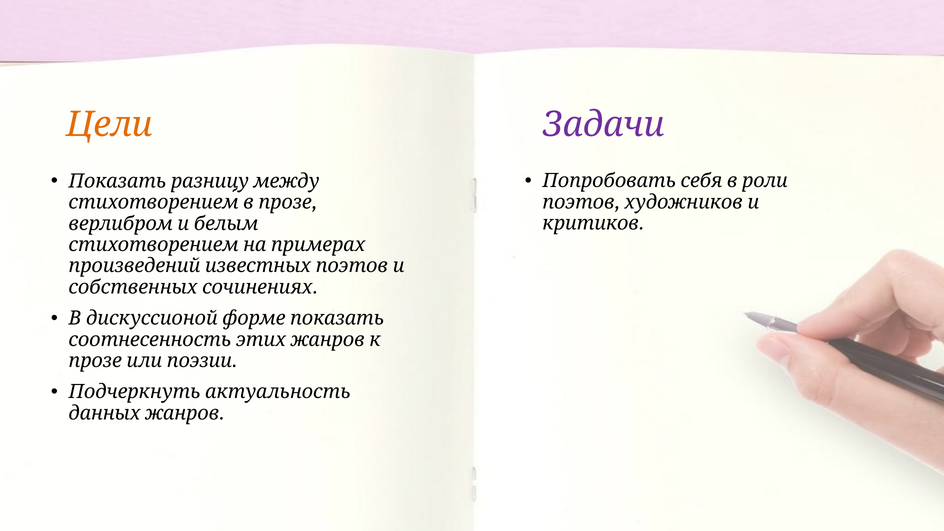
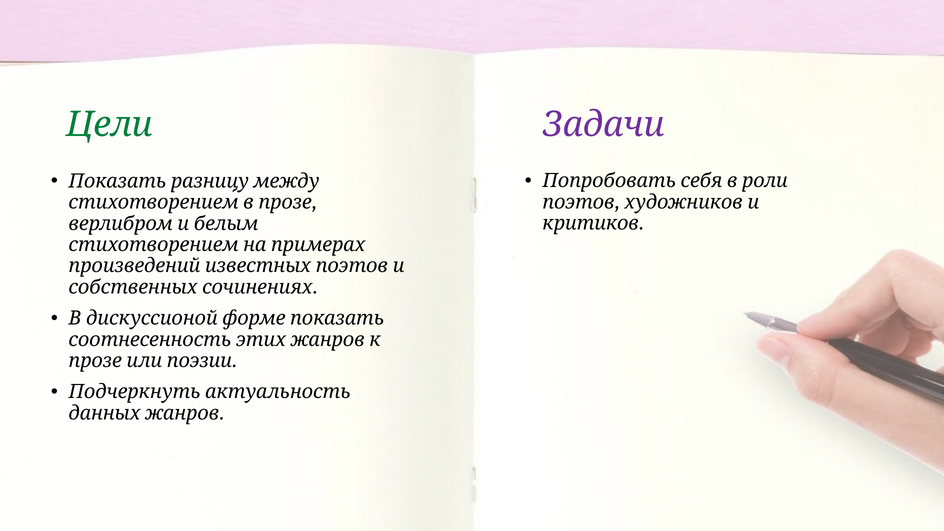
Цели colour: orange -> green (110, 125)
